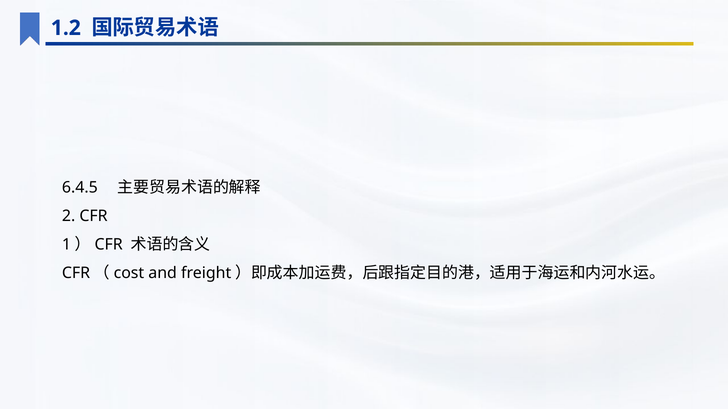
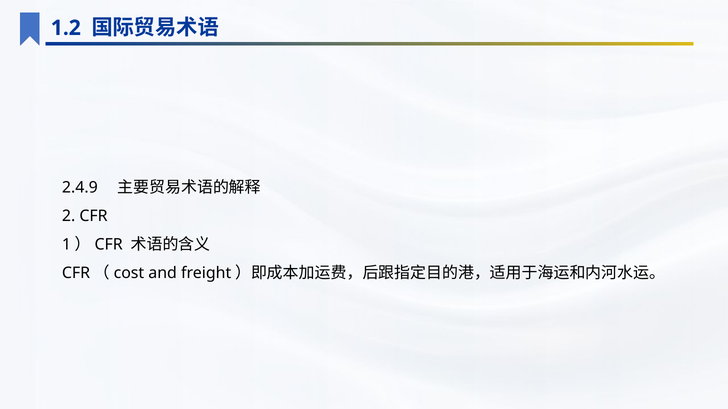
6.4.5: 6.4.5 -> 2.4.9 (80, 188)
